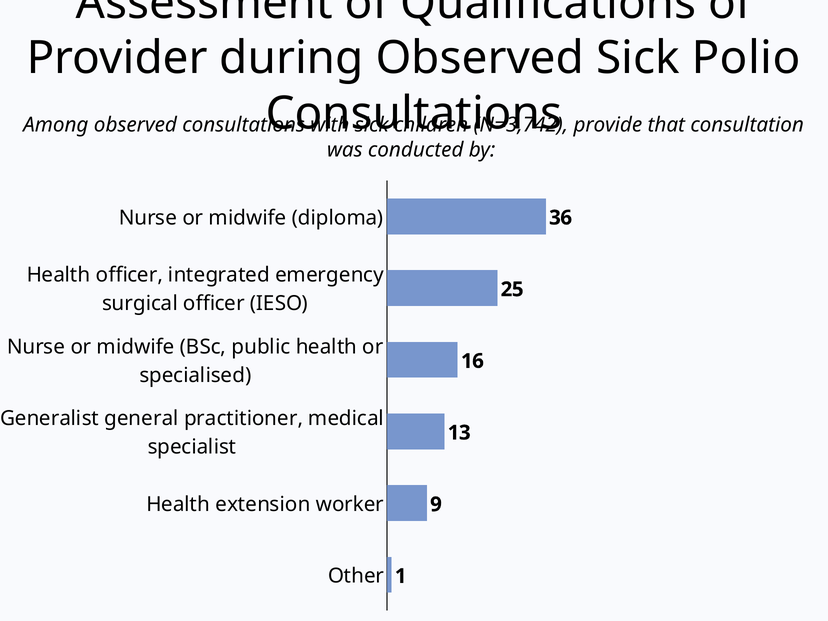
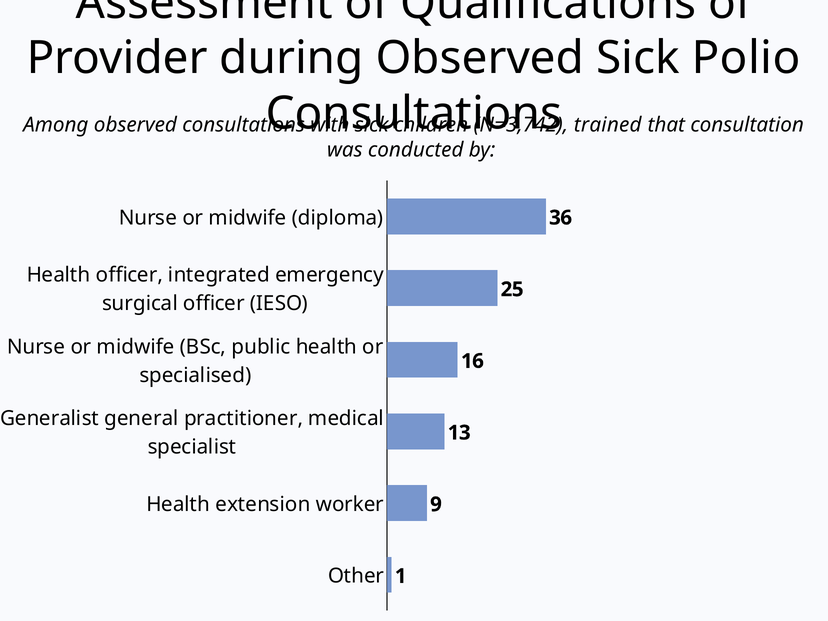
provide: provide -> trained (608, 125)
